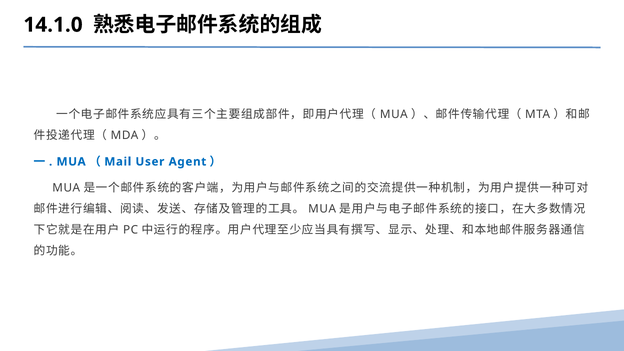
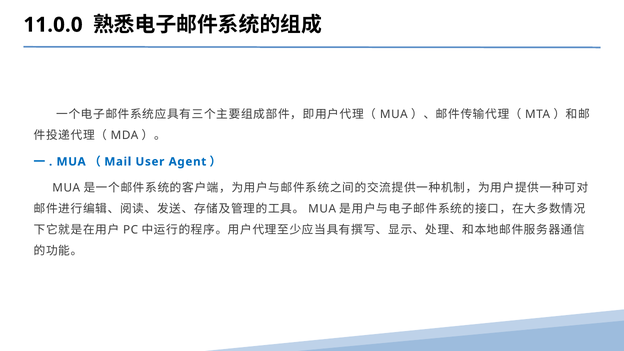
14.1.0: 14.1.0 -> 11.0.0 (53, 25)
